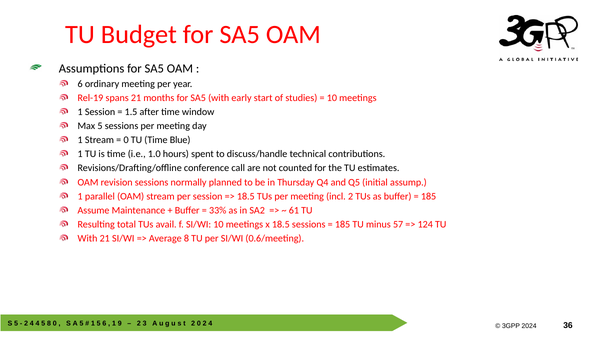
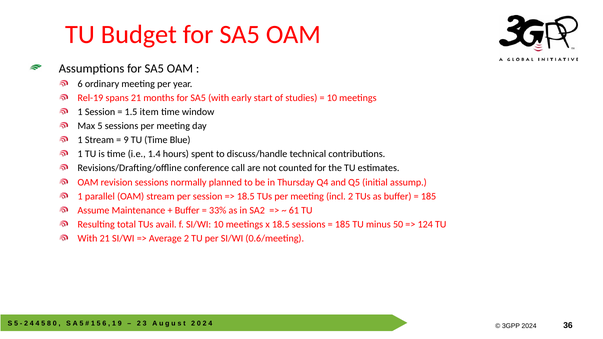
after: after -> item (149, 112)
0: 0 -> 9 (126, 140)
1.0: 1.0 -> 1.4 (154, 154)
57: 57 -> 50 (398, 225)
Average 8: 8 -> 2 (186, 239)
